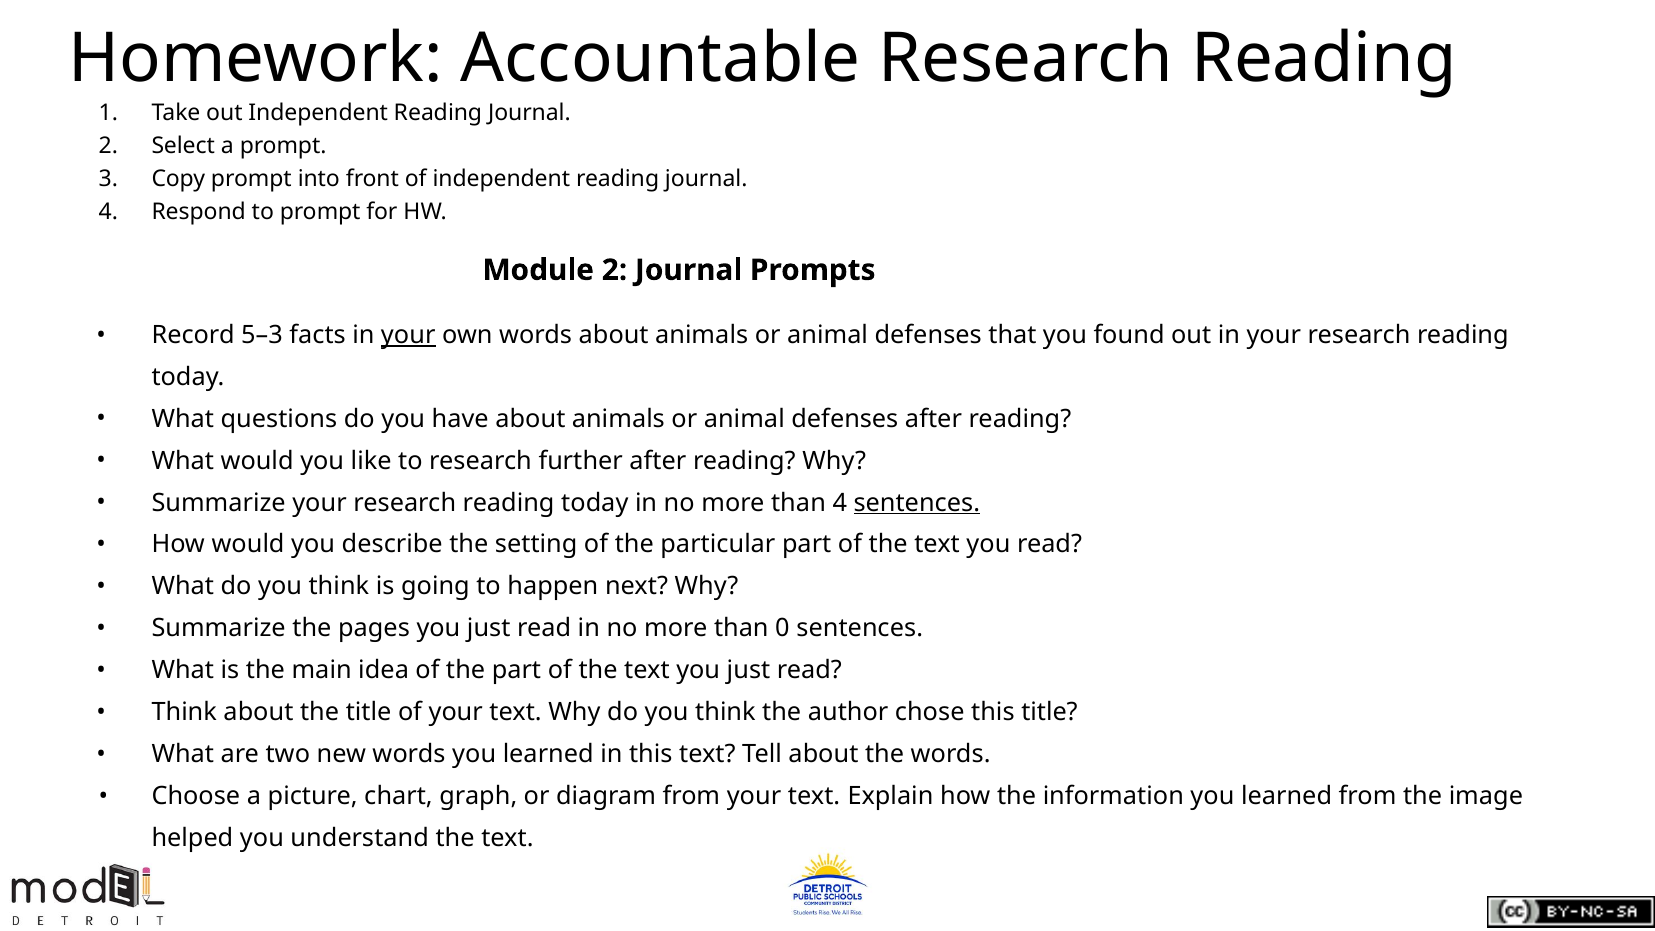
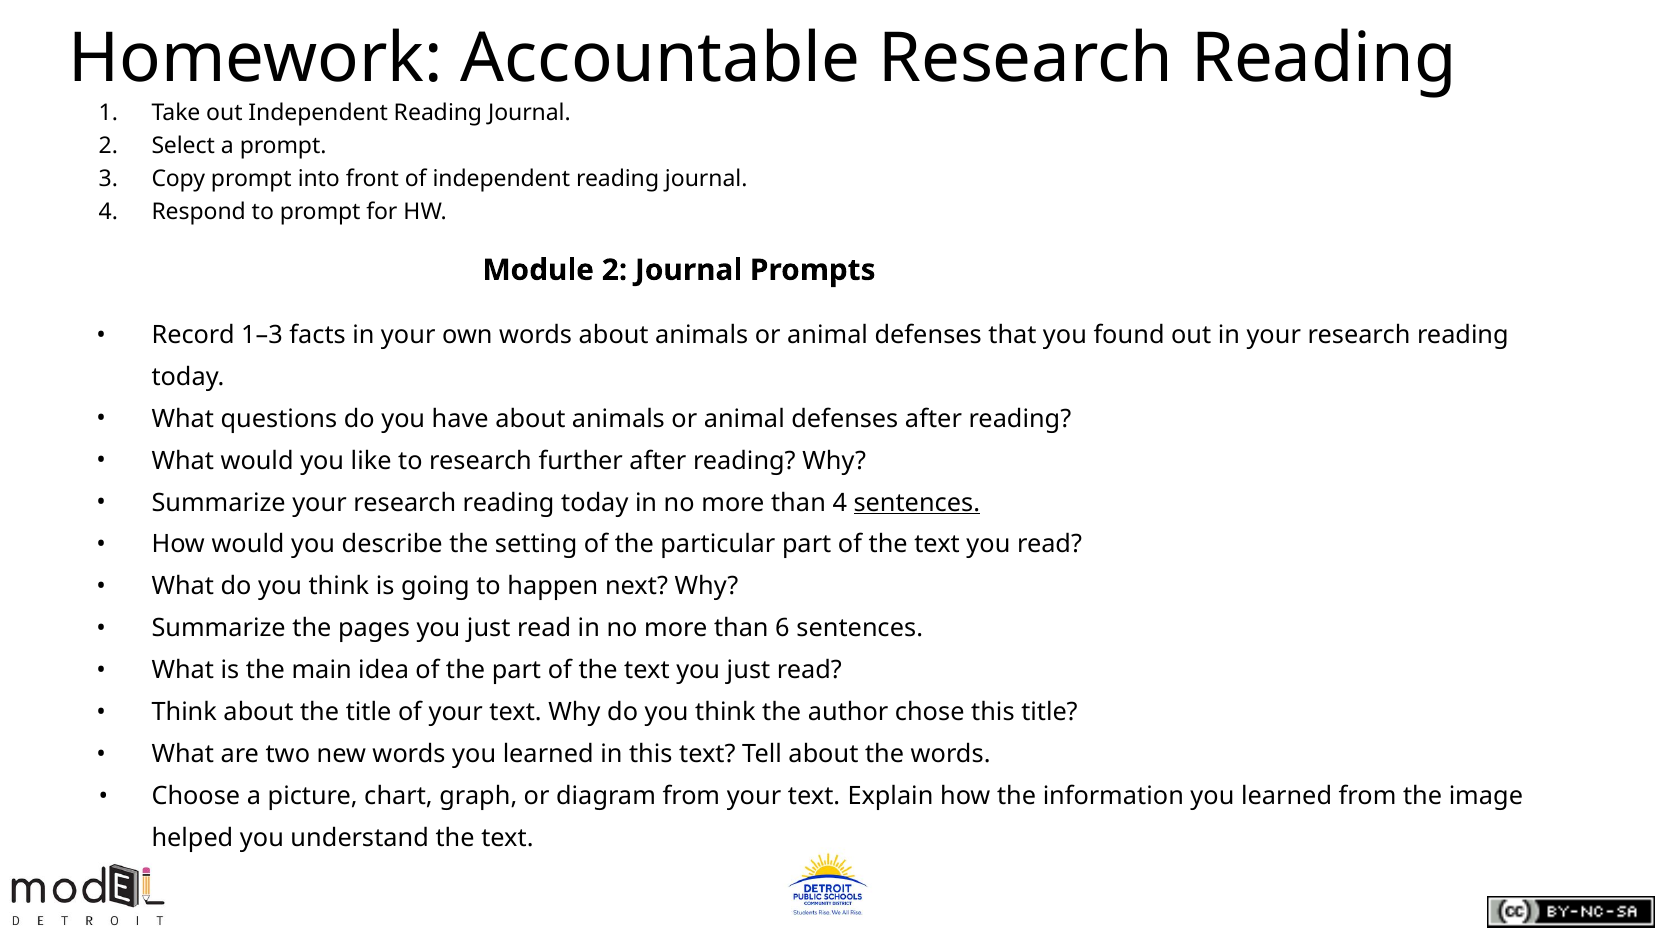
5–3: 5–3 -> 1–3 (262, 335)
your underline: present -> none (408, 335)
0: 0 -> 6 (782, 628)
